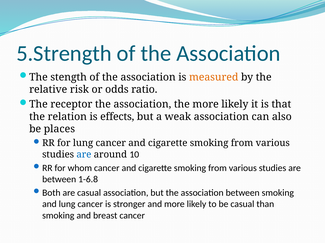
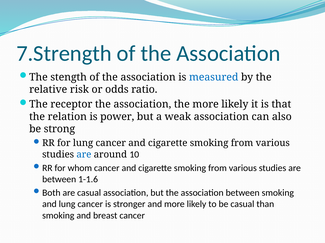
5.Strength: 5.Strength -> 7.Strength (64, 54)
measured colour: orange -> blue (214, 77)
effects: effects -> power (117, 117)
places: places -> strong (59, 129)
1-6.8: 1-6.8 -> 1-1.6 (88, 180)
